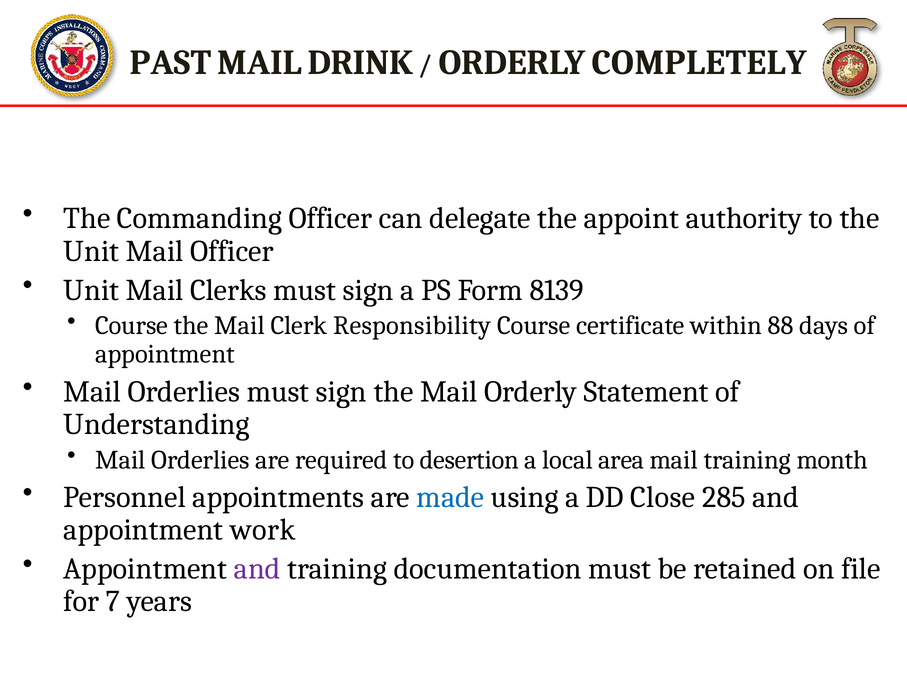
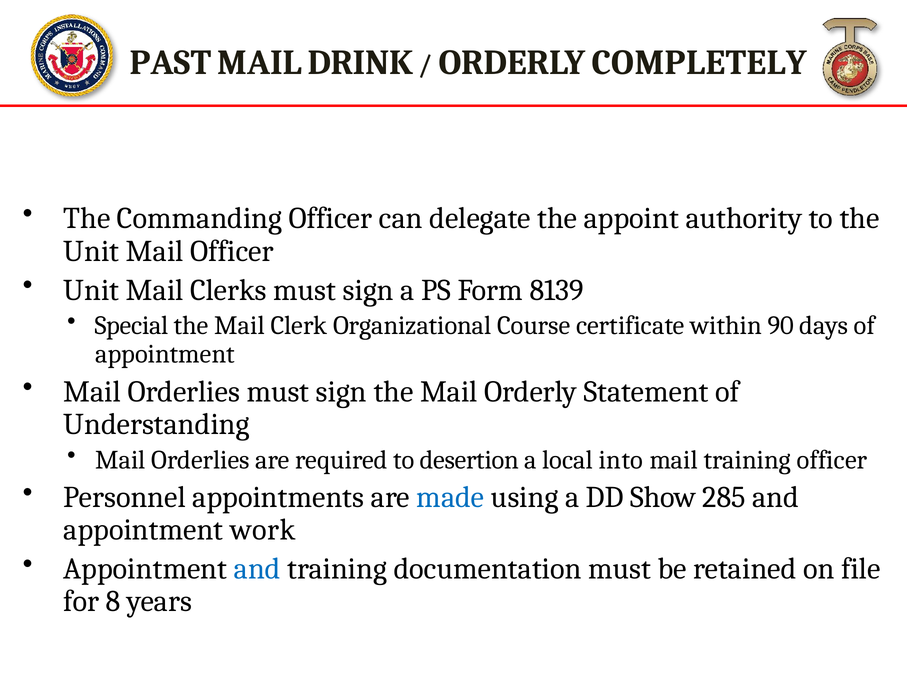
Course: Course -> Special (132, 326)
Responsibility: Responsibility -> Organizational (412, 326)
88: 88 -> 90 (781, 326)
area: area -> into (621, 460)
training month: month -> officer (832, 460)
Close: Close -> Show (663, 497)
and colour: purple -> blue (257, 569)
7: 7 -> 8 (113, 602)
